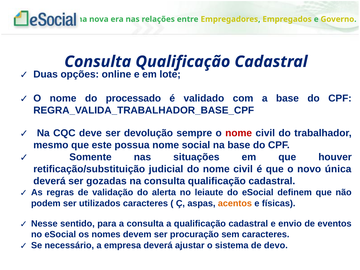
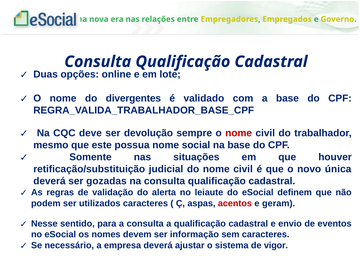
processado: processado -> divergentes (133, 98)
acentos colour: orange -> red (235, 203)
físicas: físicas -> geram (279, 203)
procuração: procuração -> informação (194, 234)
devo: devo -> vigor (276, 245)
